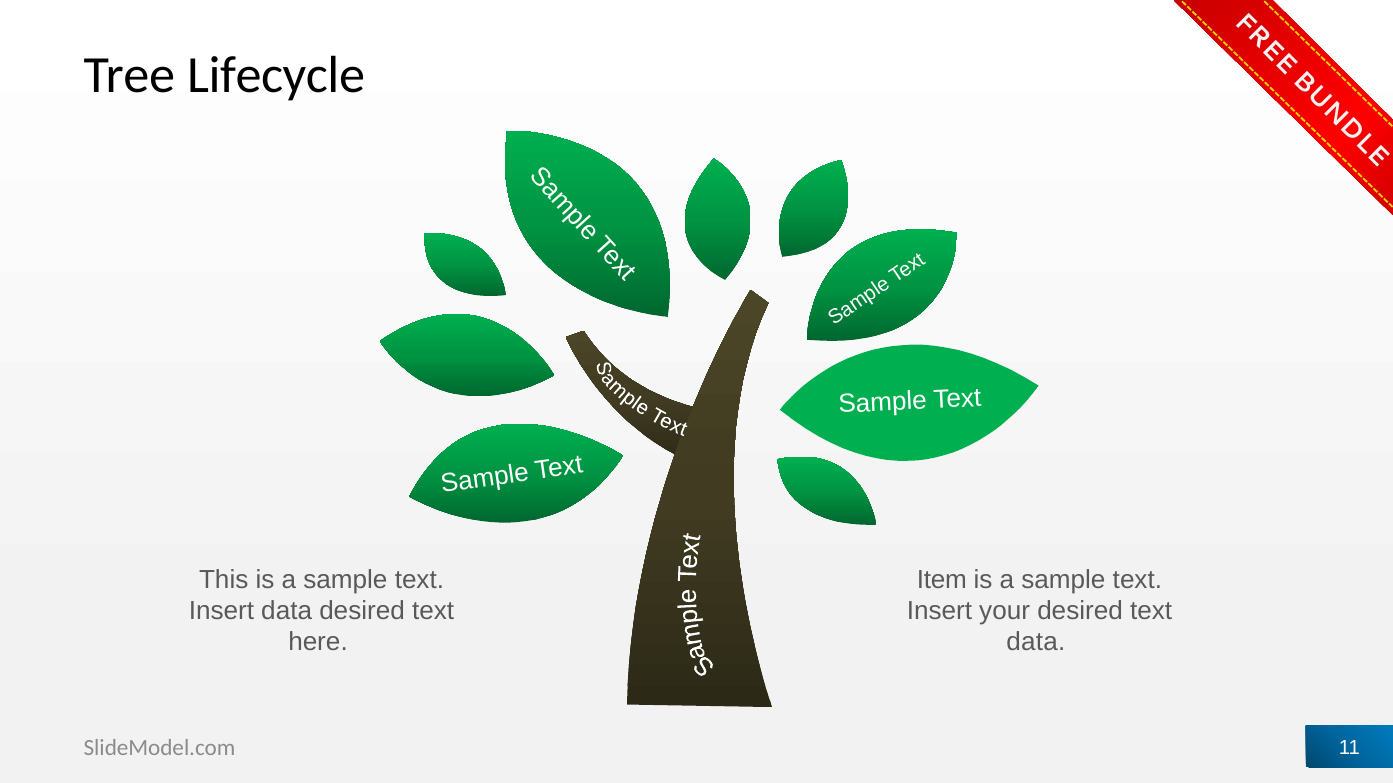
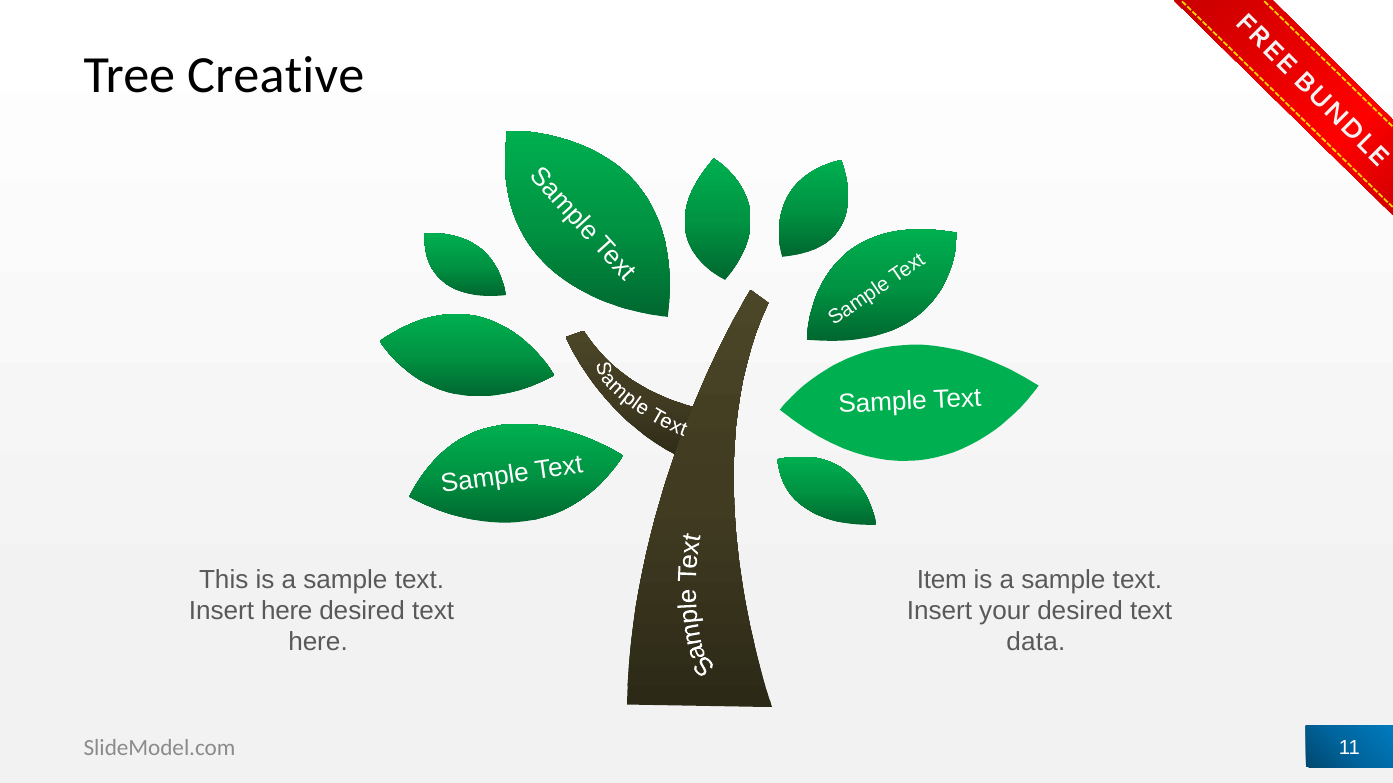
Lifecycle: Lifecycle -> Creative (276, 76)
Insert data: data -> here (287, 611)
